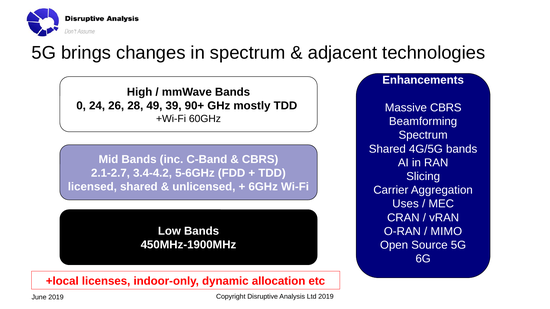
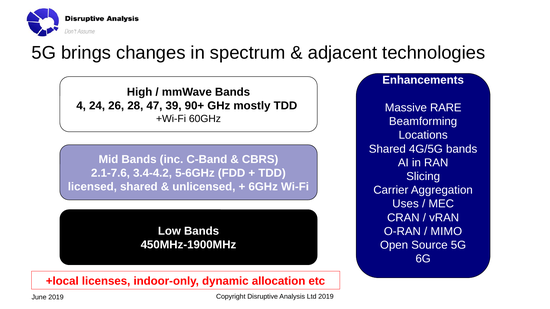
0: 0 -> 4 (81, 106)
49: 49 -> 47 (154, 106)
Massive CBRS: CBRS -> RARE (446, 108)
Spectrum: Spectrum -> Locations (423, 135)
2.1-2.7: 2.1-2.7 -> 2.1-7.6 (110, 173)
